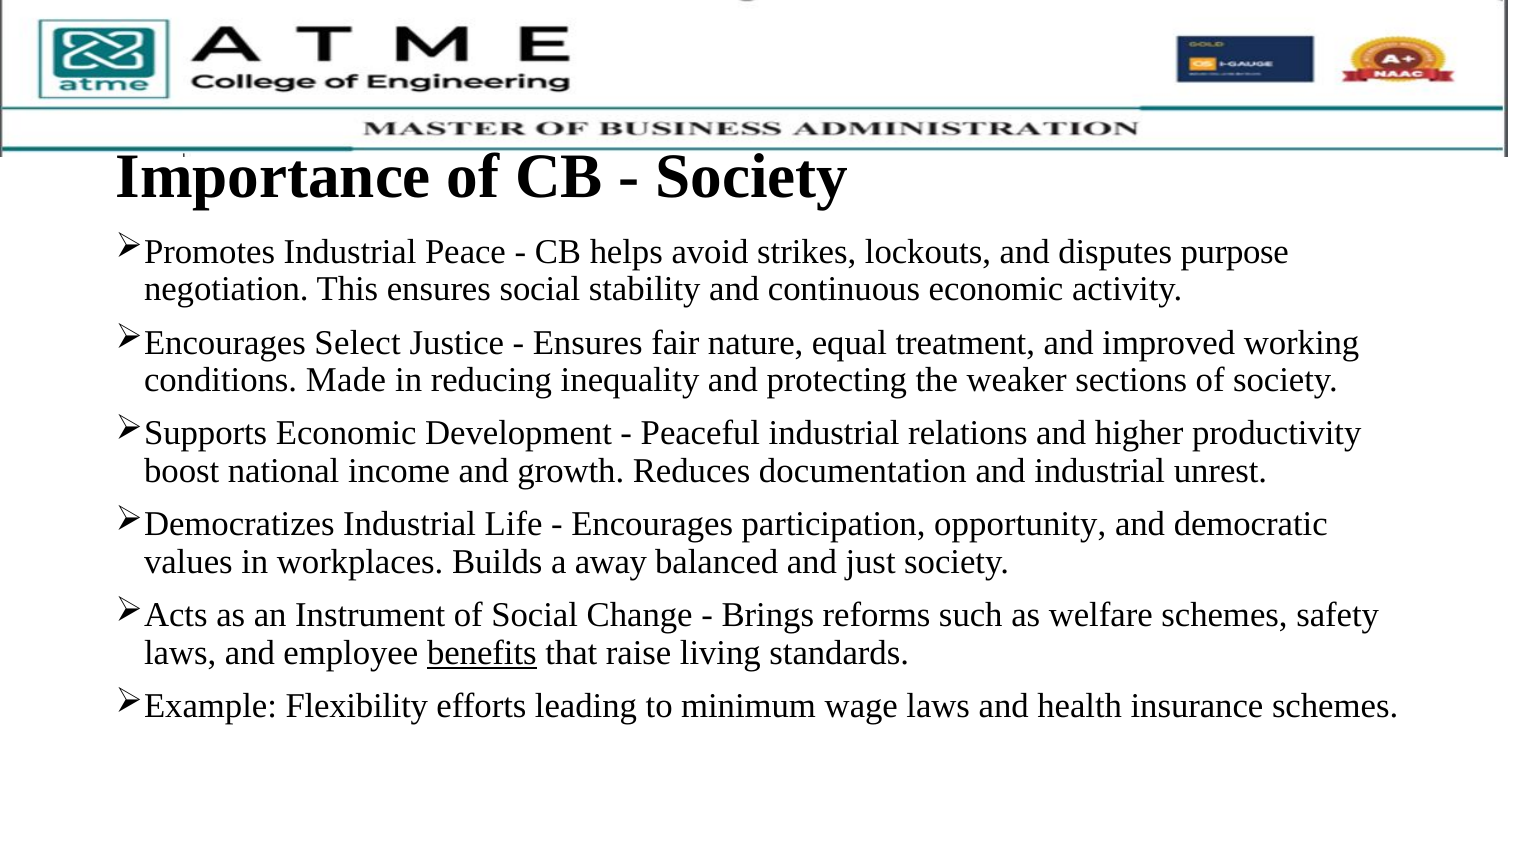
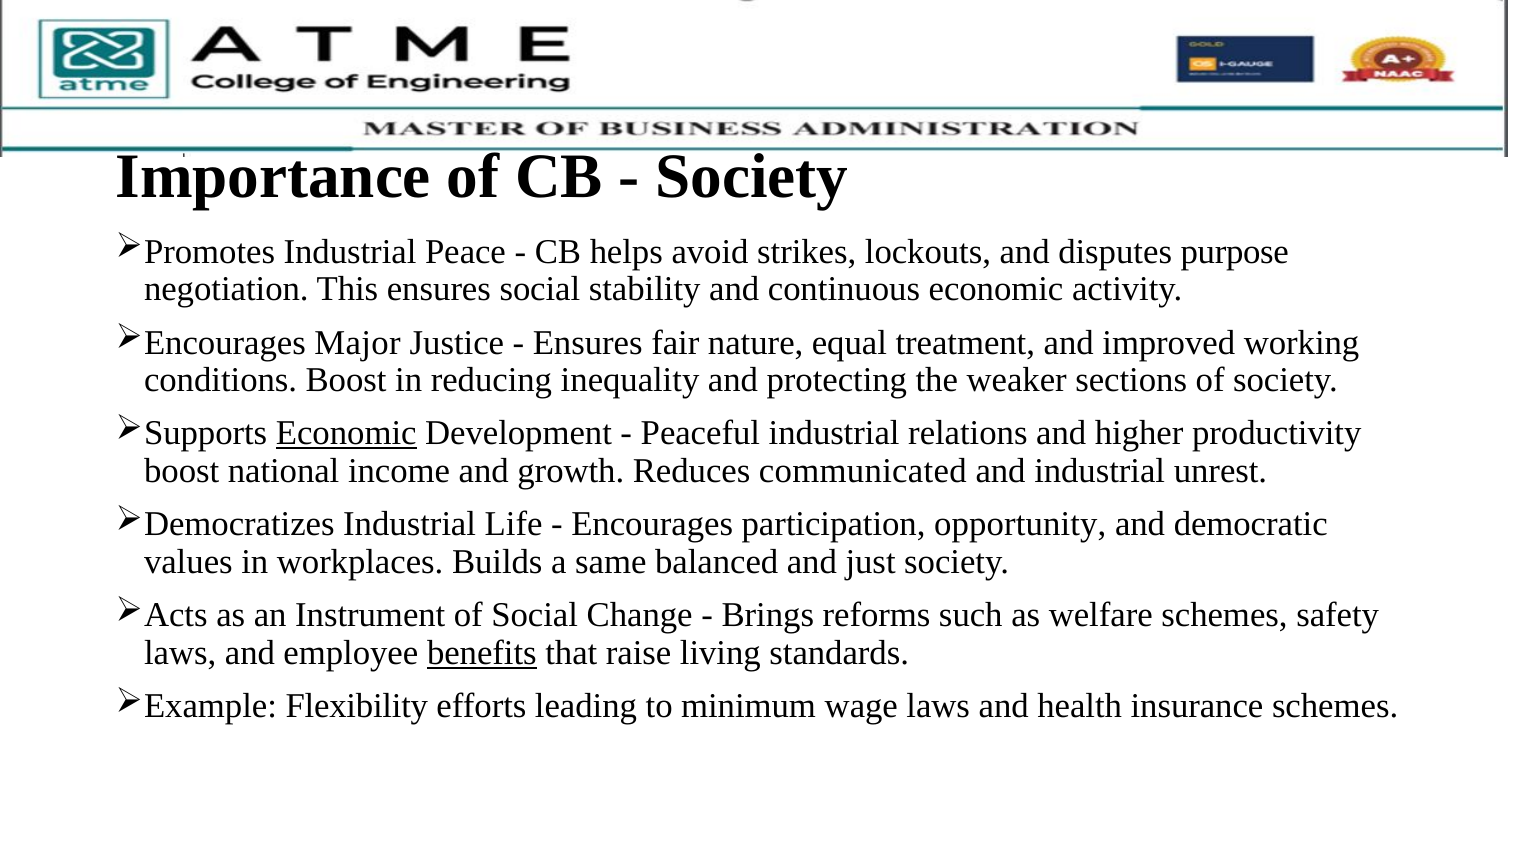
Select: Select -> Major (358, 342)
conditions Made: Made -> Boost (346, 380)
Economic underline: none -> present (346, 433)
documentation: documentation -> communicated (863, 471)
away: away -> same (611, 562)
